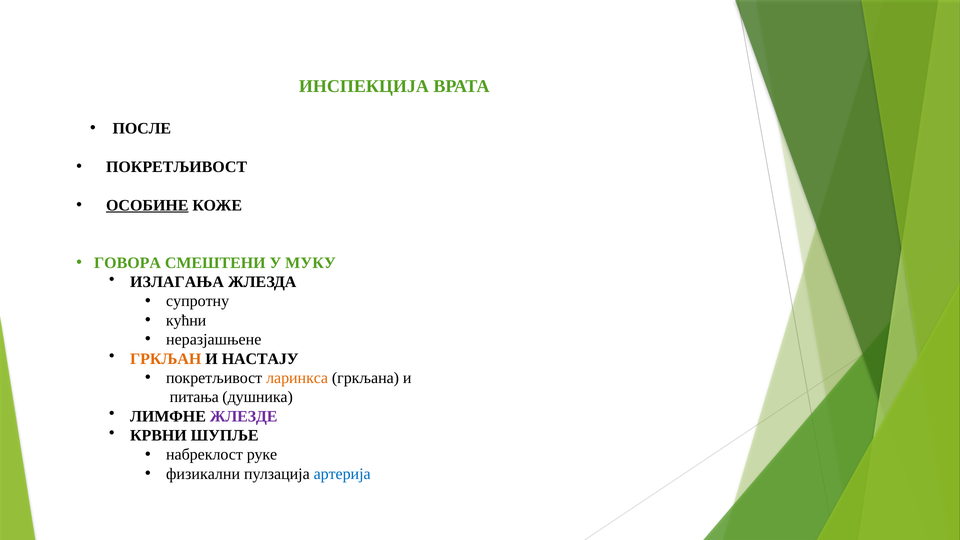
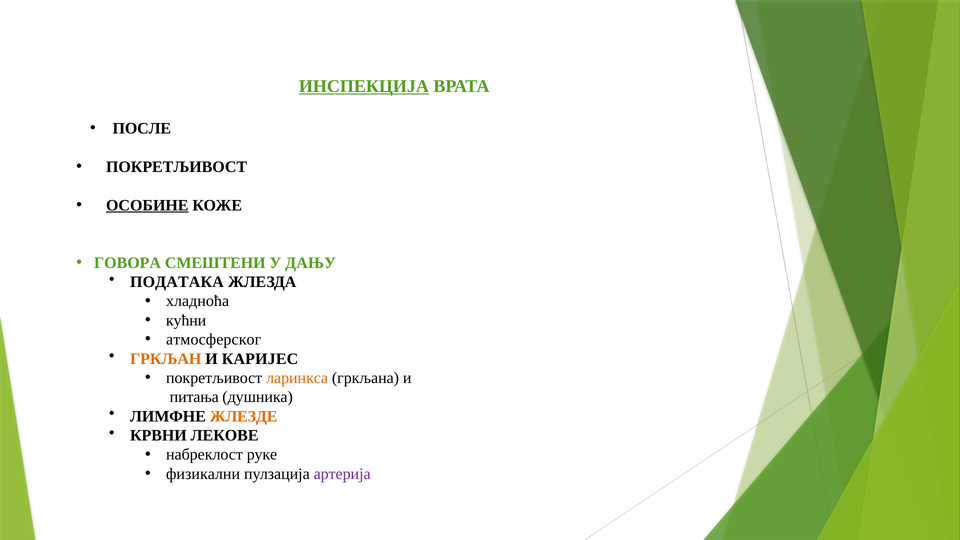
ИНСПЕКЦИЈА underline: none -> present (364, 86)
МУКУ: МУКУ -> ДАЊУ (311, 263)
ИЗЛАГАЊА: ИЗЛАГАЊА -> ПОДАТАКА (177, 282)
супротну: супротну -> хладноћа (198, 301)
неразјашњене: неразјашњене -> атмосферског (214, 340)
НАСТАЈУ: НАСТАЈУ -> КАРИЈЕС (260, 359)
ЖЛЕЗДЕ colour: purple -> orange (244, 416)
ШУПЉЕ: ШУПЉЕ -> ЛЕКОВЕ (225, 436)
артерија colour: blue -> purple (342, 474)
